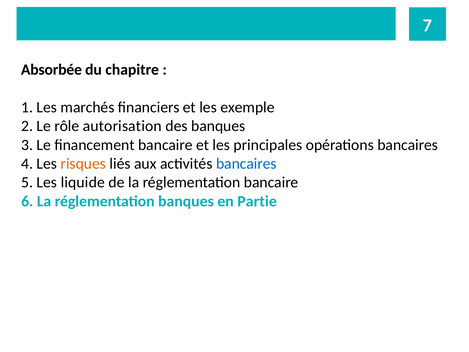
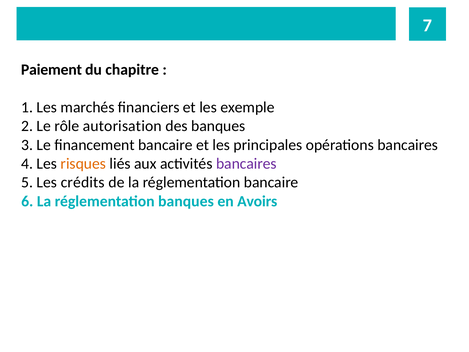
Absorbée: Absorbée -> Paiement (51, 70)
bancaires colour: blue -> purple (246, 164)
liquide: liquide -> crédits (83, 182)
Partie: Partie -> Avoirs (257, 201)
